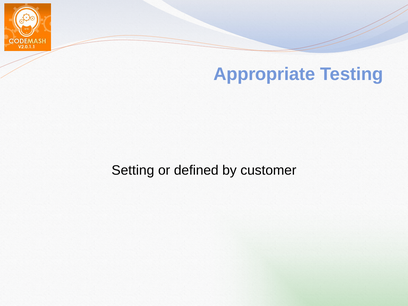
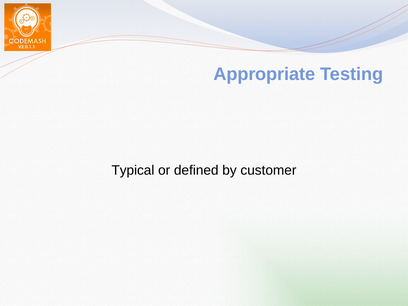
Setting: Setting -> Typical (133, 170)
